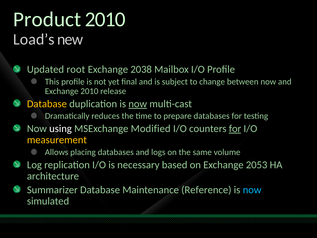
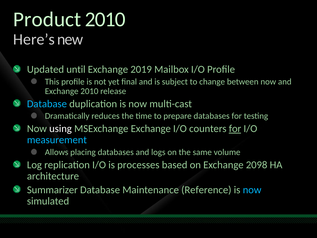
Load’s: Load’s -> Here’s (34, 39)
root: root -> until (76, 69)
2038: 2038 -> 2019 (141, 69)
Database colour: yellow -> light blue (47, 104)
now underline: present -> none (138, 104)
MSExchange Modified: Modified -> Exchange (151, 128)
measurement colour: yellow -> light blue (57, 140)
necessary: necessary -> processes (138, 165)
2053: 2053 -> 2098 (257, 165)
